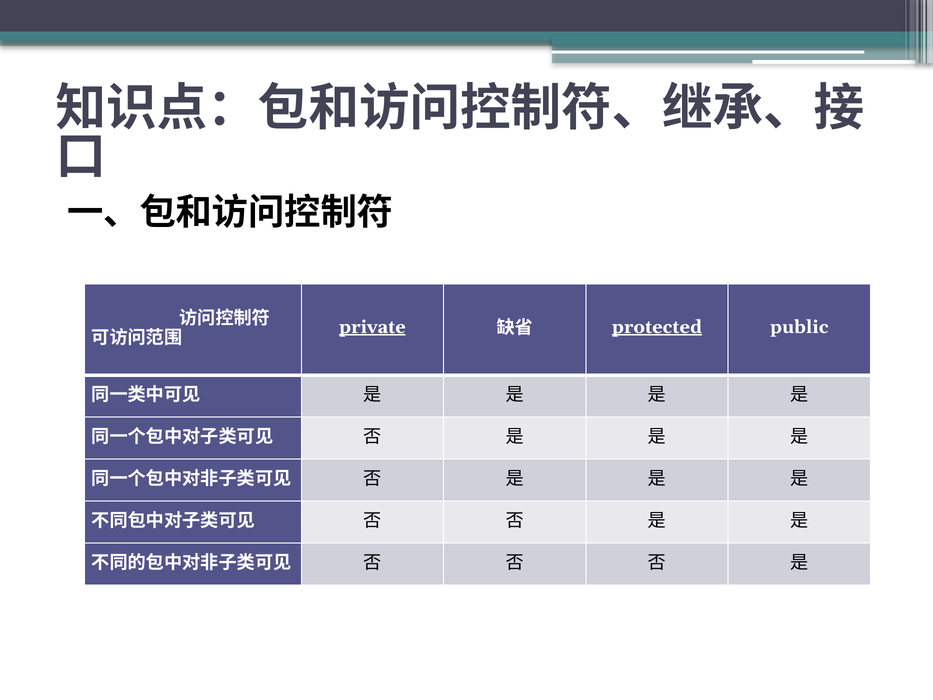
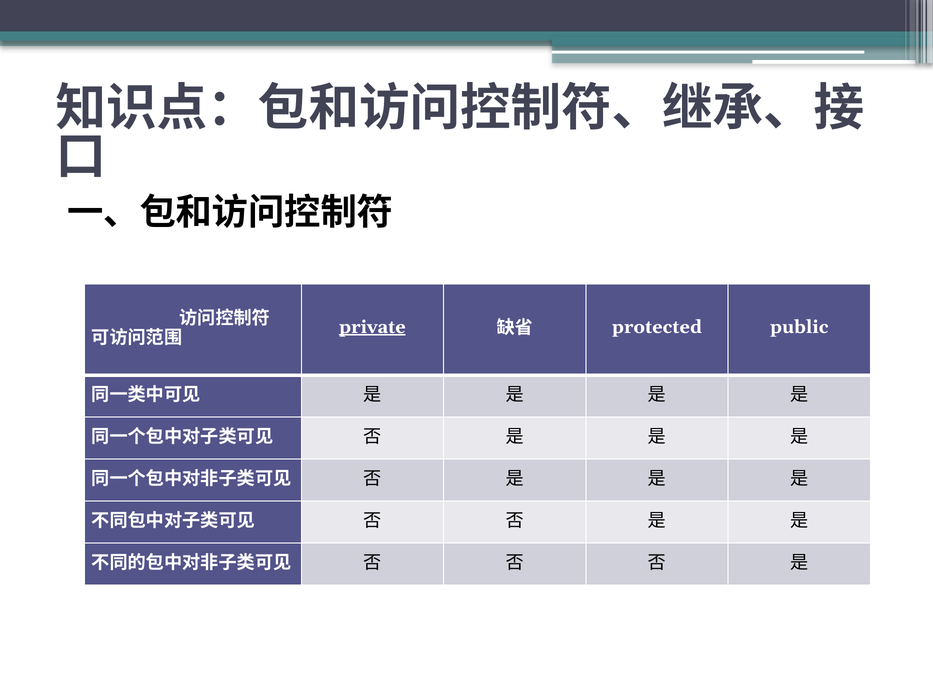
protected underline: present -> none (657, 327)
